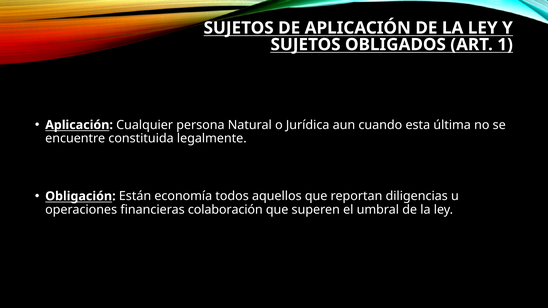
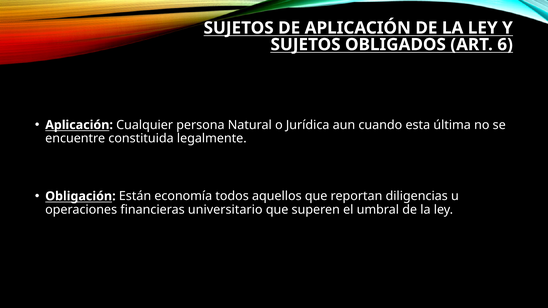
1: 1 -> 6 (505, 45)
colaboración: colaboración -> universitario (225, 210)
